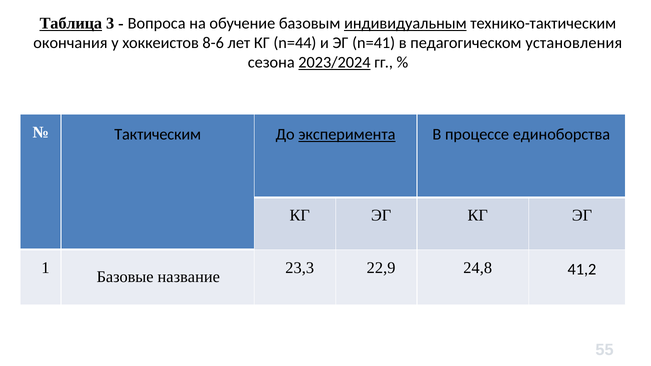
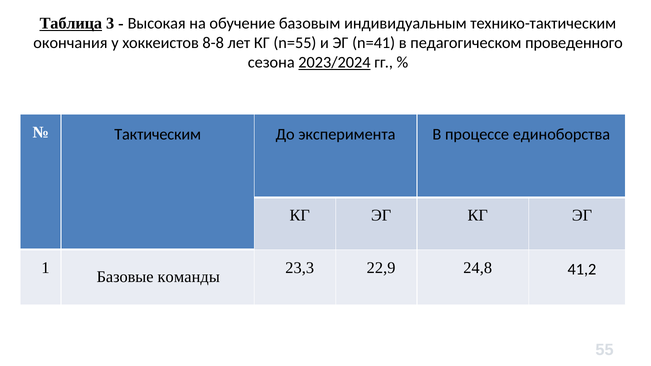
Вопроса: Вопроса -> Высокая (157, 23)
индивидуальным underline: present -> none (405, 23)
8-6: 8-6 -> 8-8 (213, 43)
n=44: n=44 -> n=55 (295, 43)
установления: установления -> проведенного (574, 43)
эксперимента underline: present -> none (347, 134)
название: название -> команды (189, 277)
